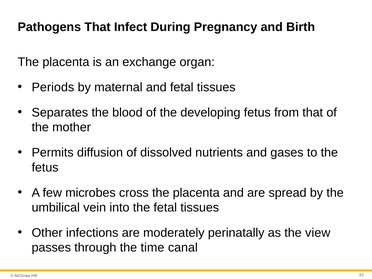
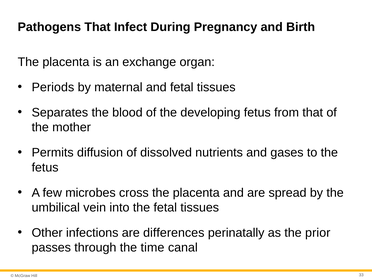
moderately: moderately -> differences (174, 233)
view: view -> prior (318, 233)
